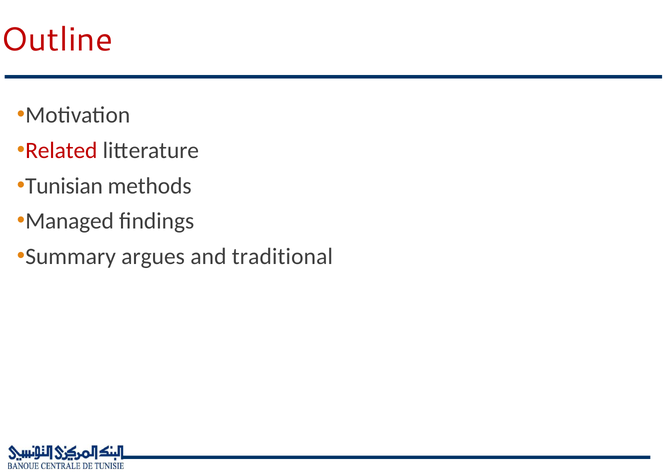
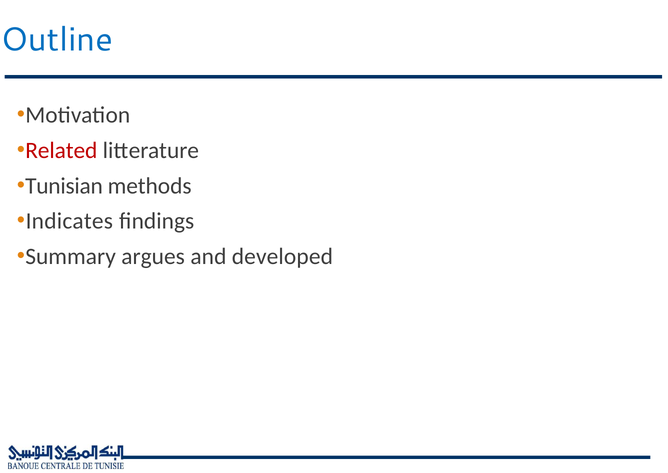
Outline colour: red -> blue (57, 40)
Managed: Managed -> Indicates (69, 221)
traditional: traditional -> developed (282, 256)
